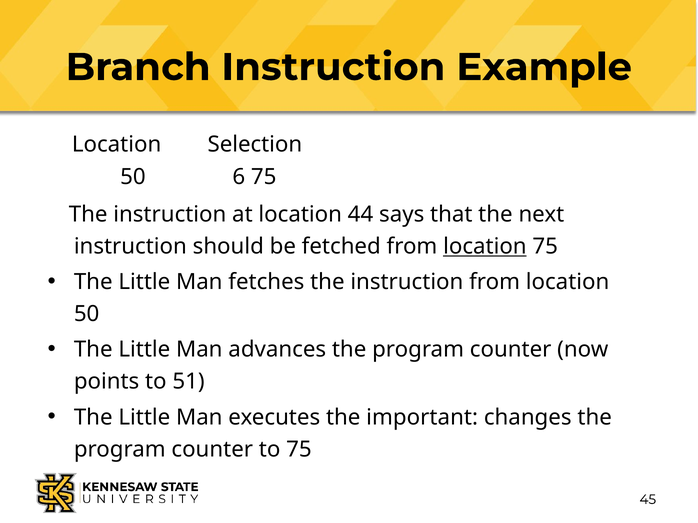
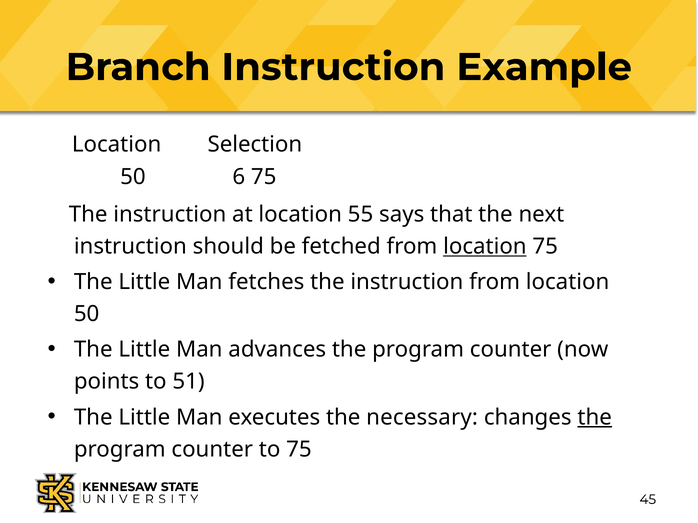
44: 44 -> 55 (361, 215)
important: important -> necessary (422, 418)
the underline: none -> present (595, 418)
